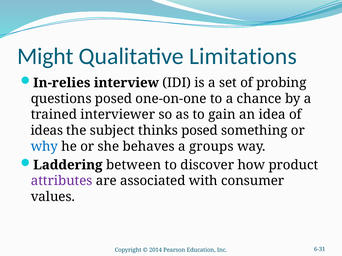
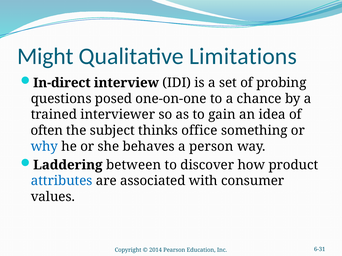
In-relies: In-relies -> In-direct (62, 83)
ideas: ideas -> often (47, 131)
thinks posed: posed -> office (199, 131)
groups: groups -> person (211, 147)
attributes colour: purple -> blue (62, 181)
